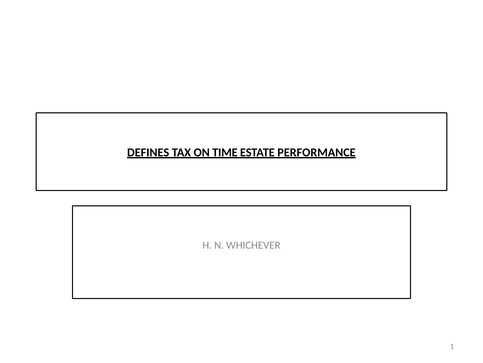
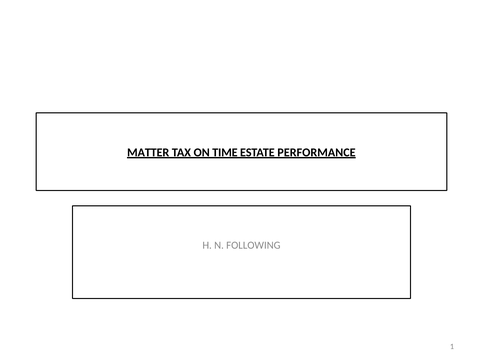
DEFINES: DEFINES -> MATTER (148, 152)
WHICHEVER: WHICHEVER -> FOLLOWING (253, 245)
